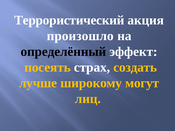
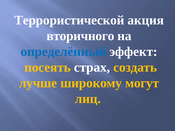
Террористический: Террористический -> Террористической (69, 20)
произошло: произошло -> вторичного (80, 36)
определённый colour: black -> blue (63, 52)
